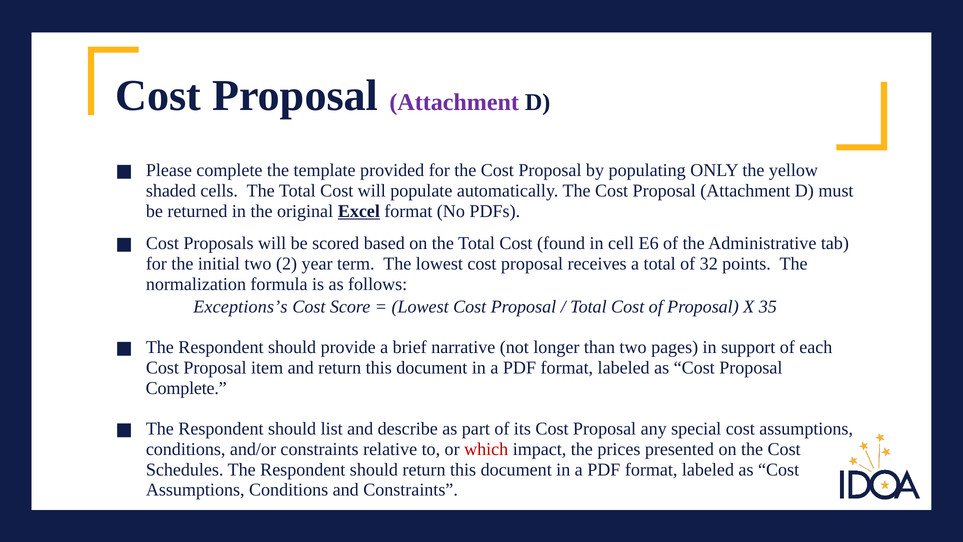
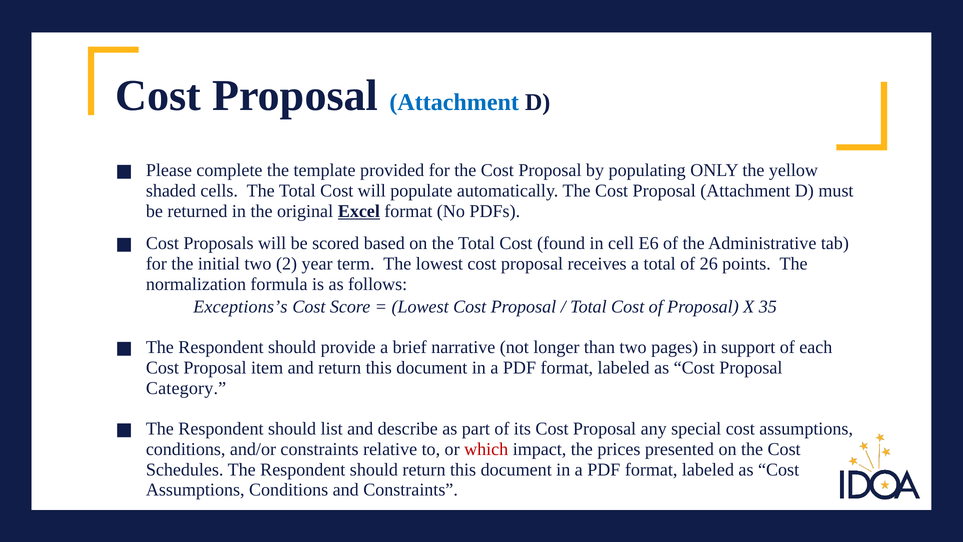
Attachment colour: purple -> blue (454, 102)
32: 32 -> 26 (709, 264)
Complete: Complete -> Category (186, 388)
